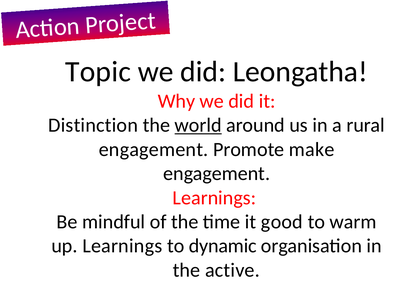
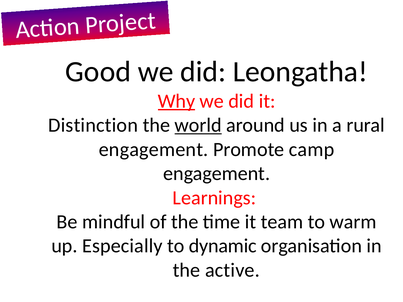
Topic: Topic -> Good (98, 72)
Why underline: none -> present (177, 101)
make: make -> camp (312, 150)
good: good -> team (282, 222)
up Learnings: Learnings -> Especially (122, 246)
